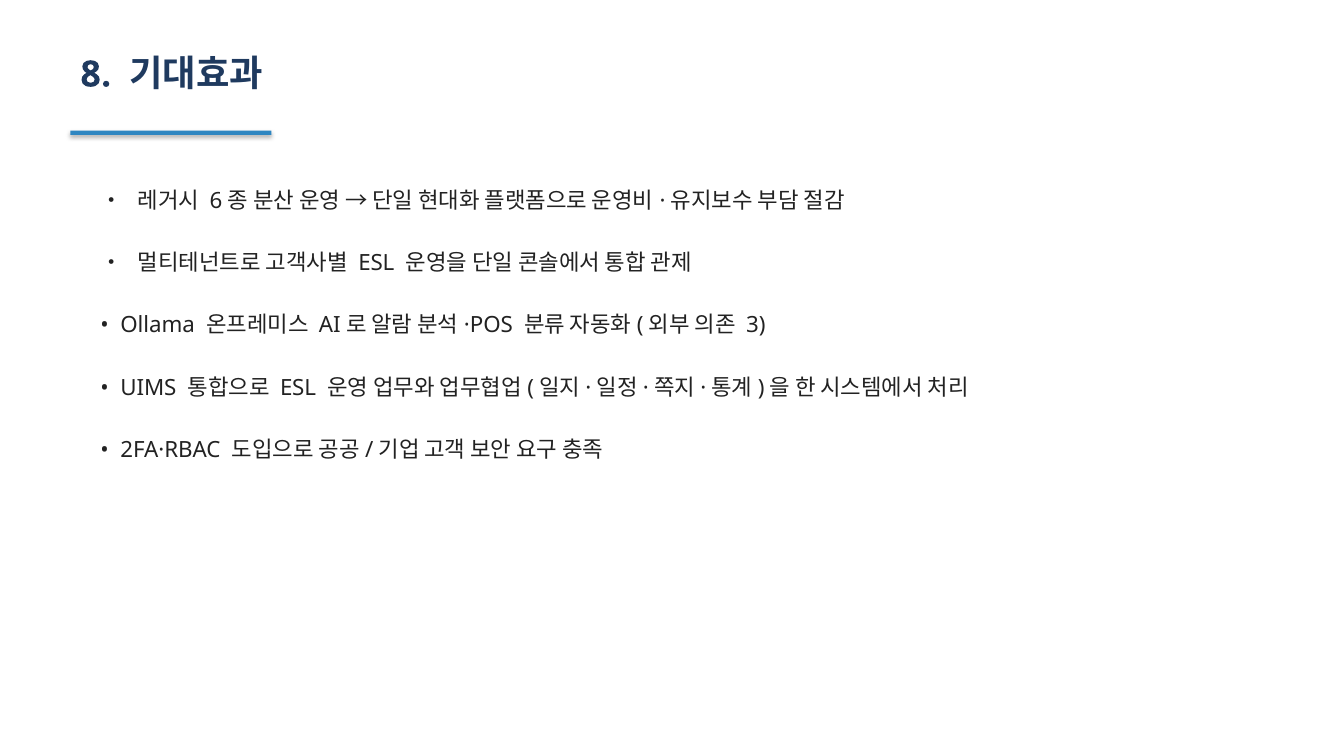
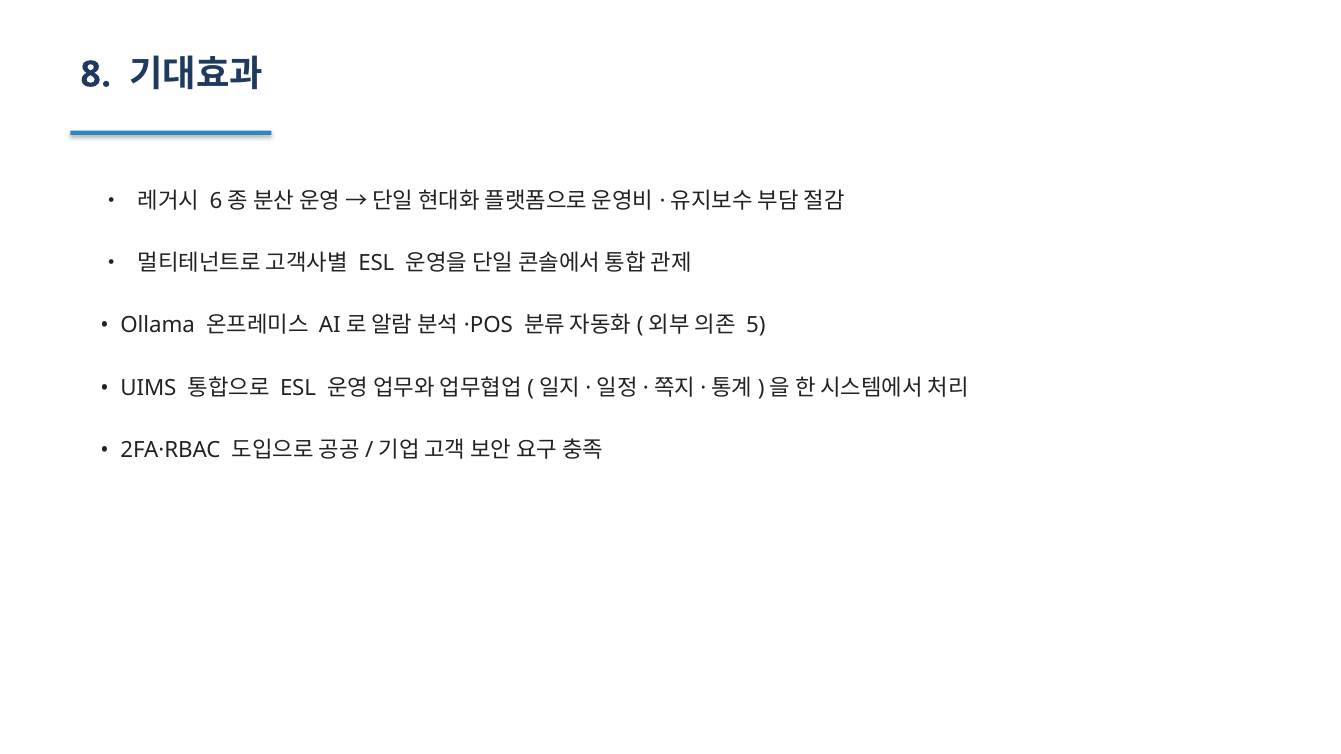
3: 3 -> 5 (756, 326)
